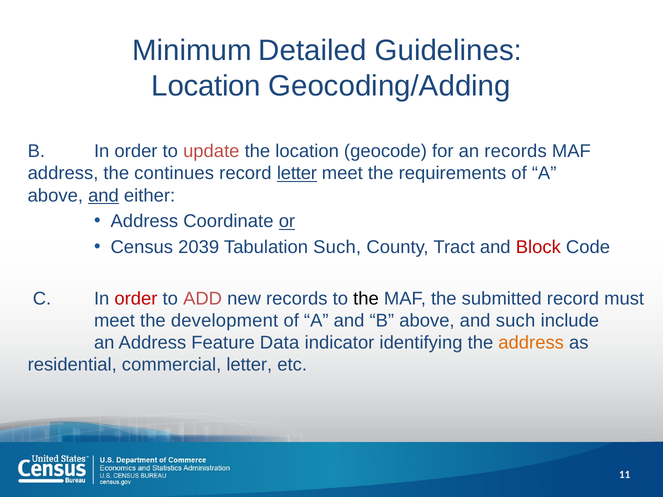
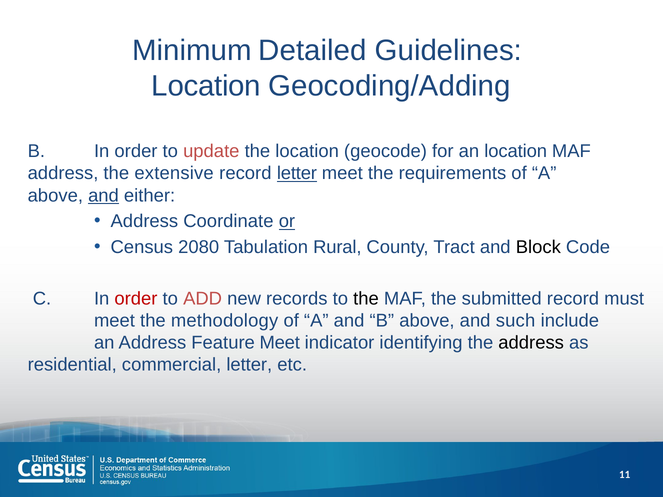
an records: records -> location (516, 151)
continues: continues -> extensive (174, 173)
2039: 2039 -> 2080 (199, 247)
Tabulation Such: Such -> Rural (337, 247)
Block colour: red -> black (538, 247)
development: development -> methodology (225, 321)
Feature Data: Data -> Meet (280, 343)
address colour: orange -> black (531, 343)
